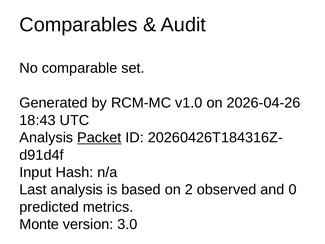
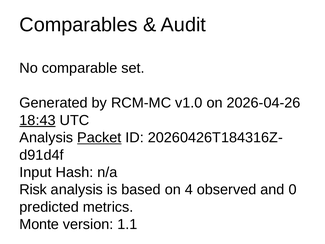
18:43 underline: none -> present (38, 120)
Last: Last -> Risk (33, 190)
2: 2 -> 4 (189, 190)
3.0: 3.0 -> 1.1 (127, 224)
